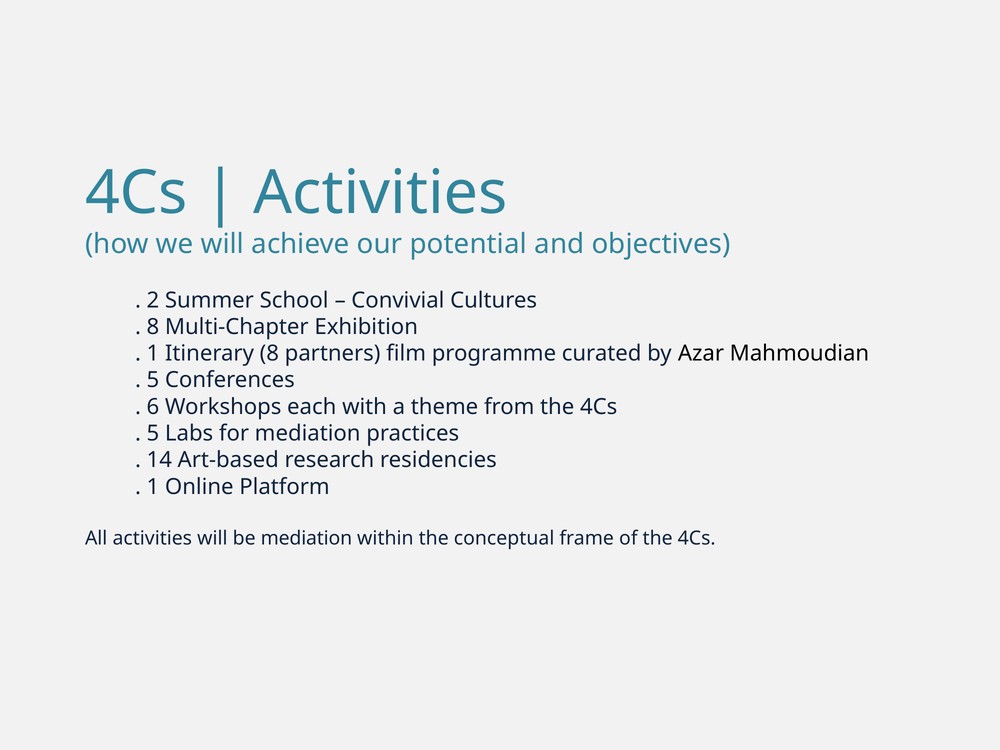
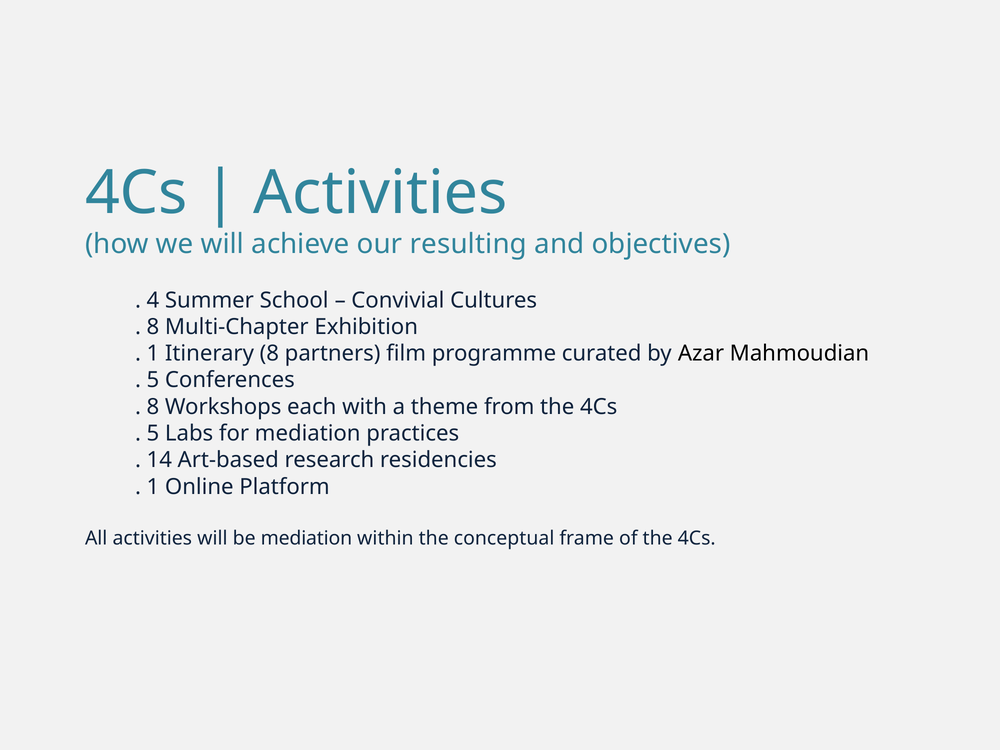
potential: potential -> resulting (468, 244)
2: 2 -> 4 (153, 300)
6: 6 -> 8 (153, 407)
